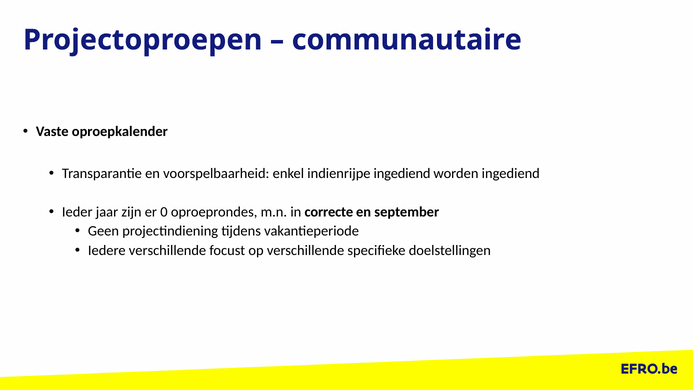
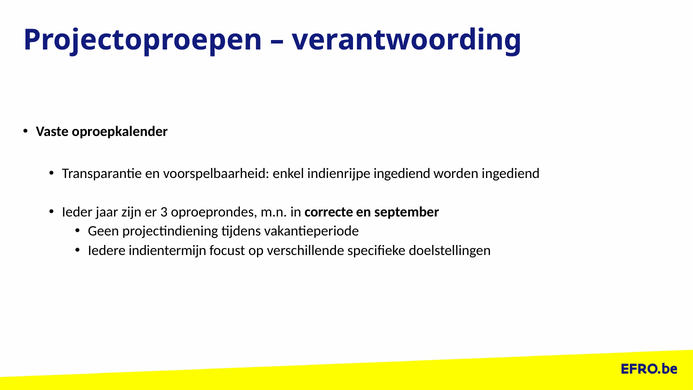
communautaire: communautaire -> verantwoording (407, 40)
0: 0 -> 3 (164, 212)
Iedere verschillende: verschillende -> indientermijn (168, 250)
